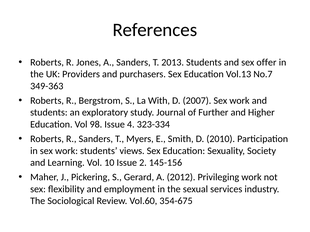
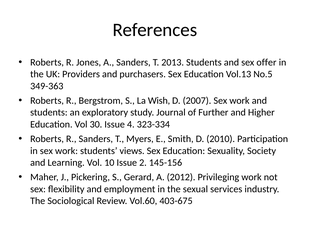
No.7: No.7 -> No.5 (263, 74)
With: With -> Wish (159, 101)
98: 98 -> 30 (96, 125)
354-675: 354-675 -> 403-675 (176, 201)
